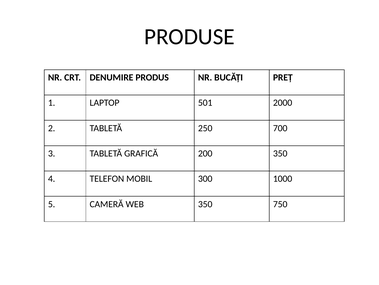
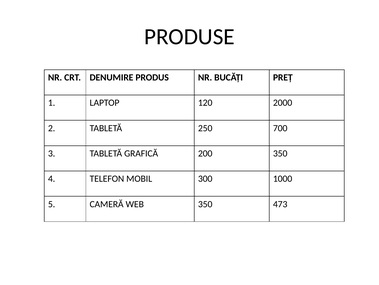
501: 501 -> 120 (205, 103)
750: 750 -> 473 (280, 204)
